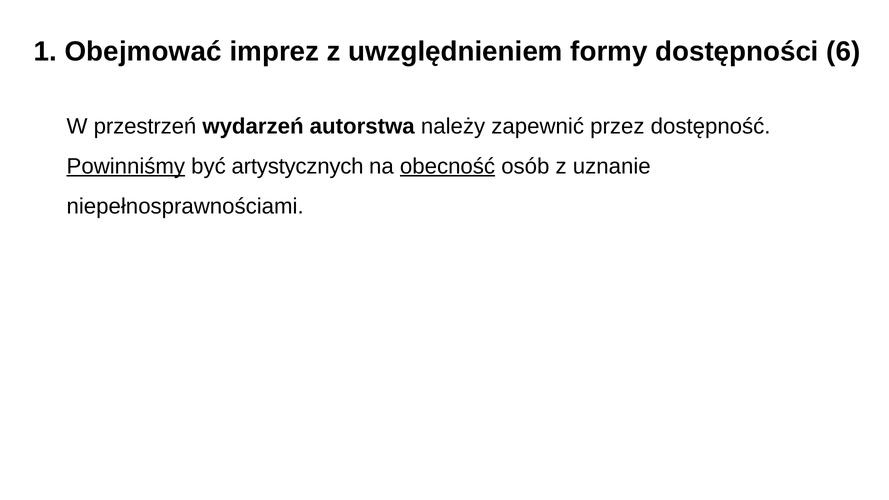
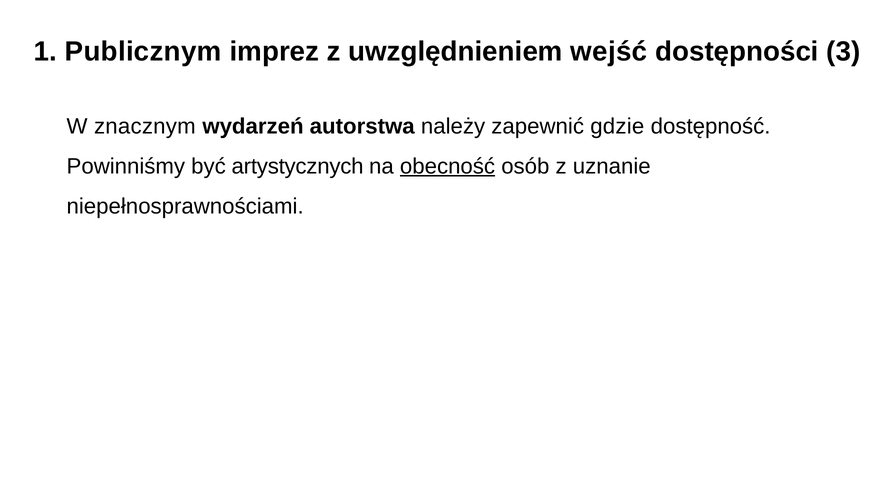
Obejmować: Obejmować -> Publicznym (143, 52)
formy: formy -> wejść (609, 52)
6: 6 -> 3 (843, 52)
przestrzeń: przestrzeń -> znacznym (145, 126)
przez: przez -> gdzie (617, 126)
Powinniśmy underline: present -> none (126, 166)
